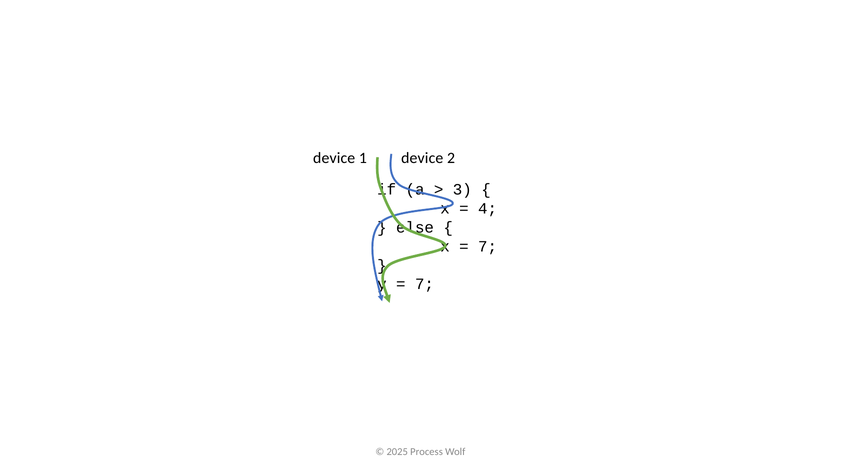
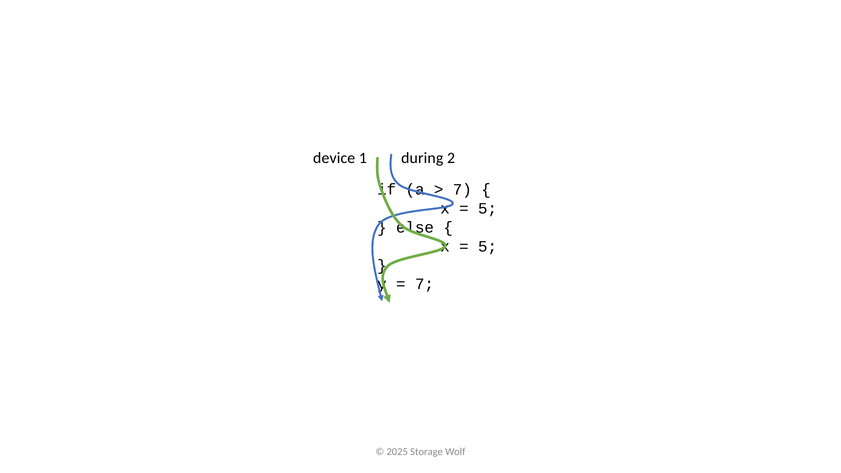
1 device: device -> during (422, 158)
3: 3 -> 7 (462, 190)
4: 4 -> 5 (488, 209)
7: 7 -> 5 (488, 246)
Process: Process -> Storage (427, 452)
